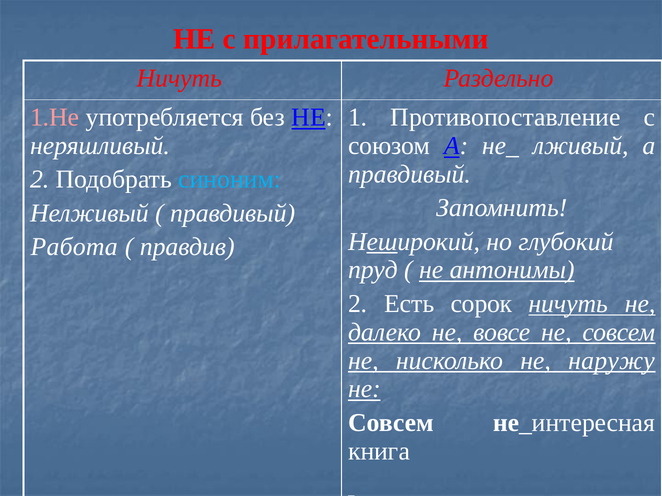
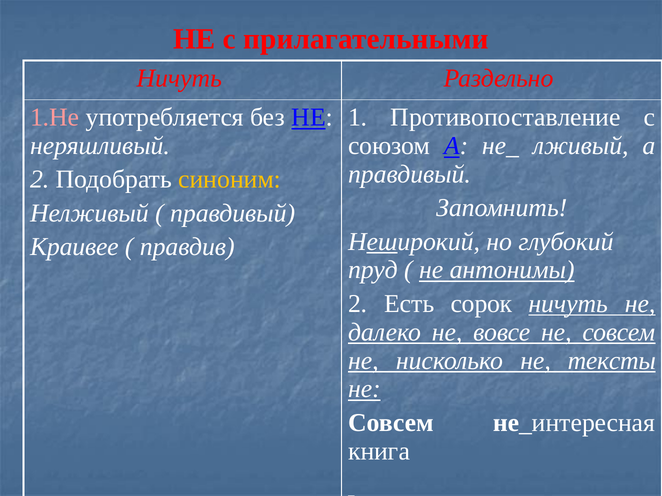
синоним colour: light blue -> yellow (230, 180)
Работа: Работа -> Краивее (74, 247)
наружу: наружу -> тексты (612, 361)
